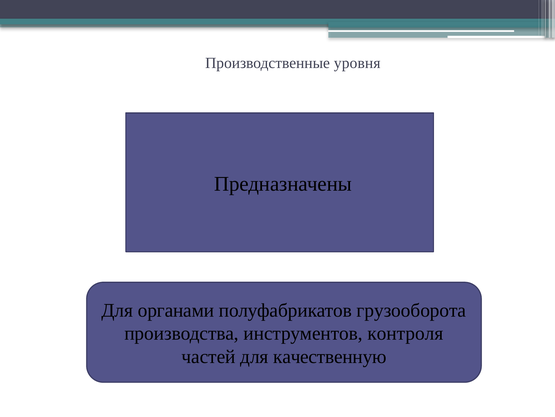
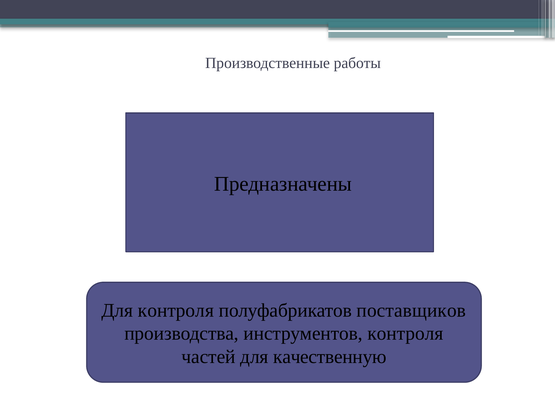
уровня: уровня -> работы (357, 63)
Для органами: органами -> контроля (176, 310)
грузооборота: грузооборота -> поставщиков (411, 310)
